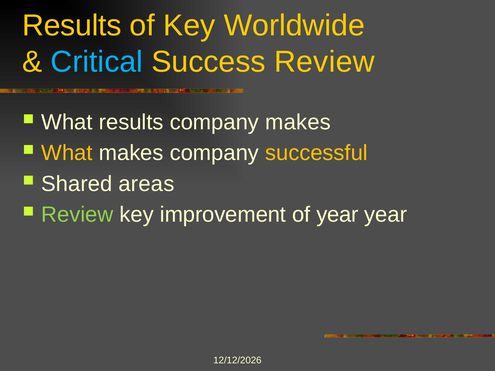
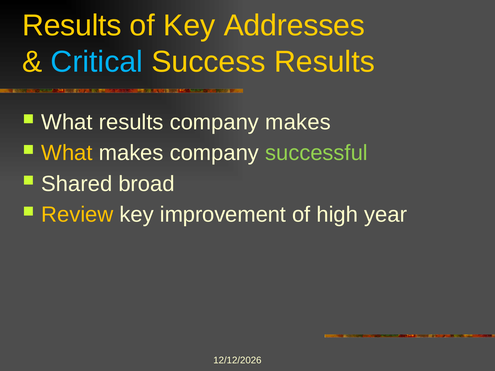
Worldwide: Worldwide -> Addresses (294, 26)
Success Review: Review -> Results (324, 62)
successful colour: yellow -> light green (316, 153)
areas: areas -> broad (147, 184)
Review colour: light green -> yellow (77, 215)
of year: year -> high (337, 215)
